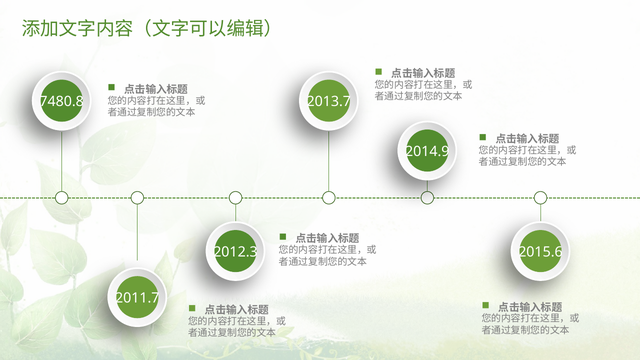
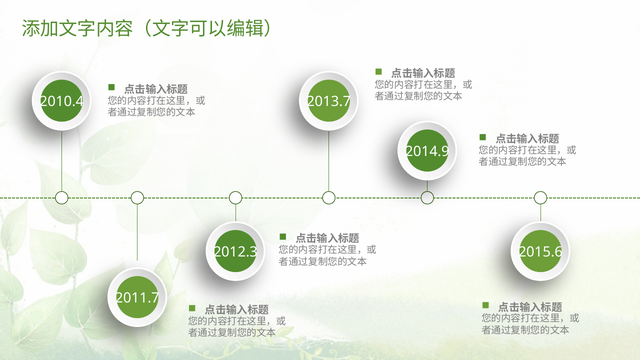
7480.8: 7480.8 -> 2010.4 (62, 102)
